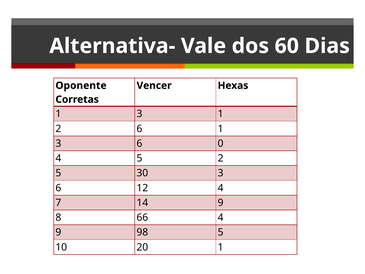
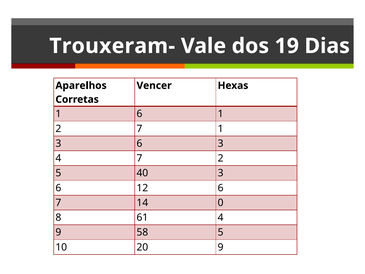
Alternativa-: Alternativa- -> Trouxeram- (112, 46)
60: 60 -> 19 (287, 46)
Oponente: Oponente -> Aparelhos (81, 85)
3: 3 -> 6 (139, 114)
2 6: 6 -> 7 (139, 129)
6 0: 0 -> 3 (221, 143)
4 5: 5 -> 7 (139, 158)
30: 30 -> 40 (142, 173)
12 4: 4 -> 6 (221, 188)
14 9: 9 -> 0 (221, 203)
66: 66 -> 61 (142, 217)
98: 98 -> 58 (142, 232)
20 1: 1 -> 9 (221, 247)
